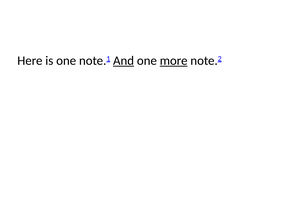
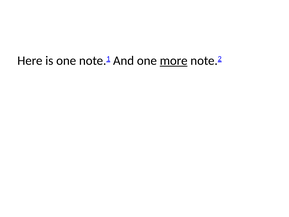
And underline: present -> none (124, 61)
